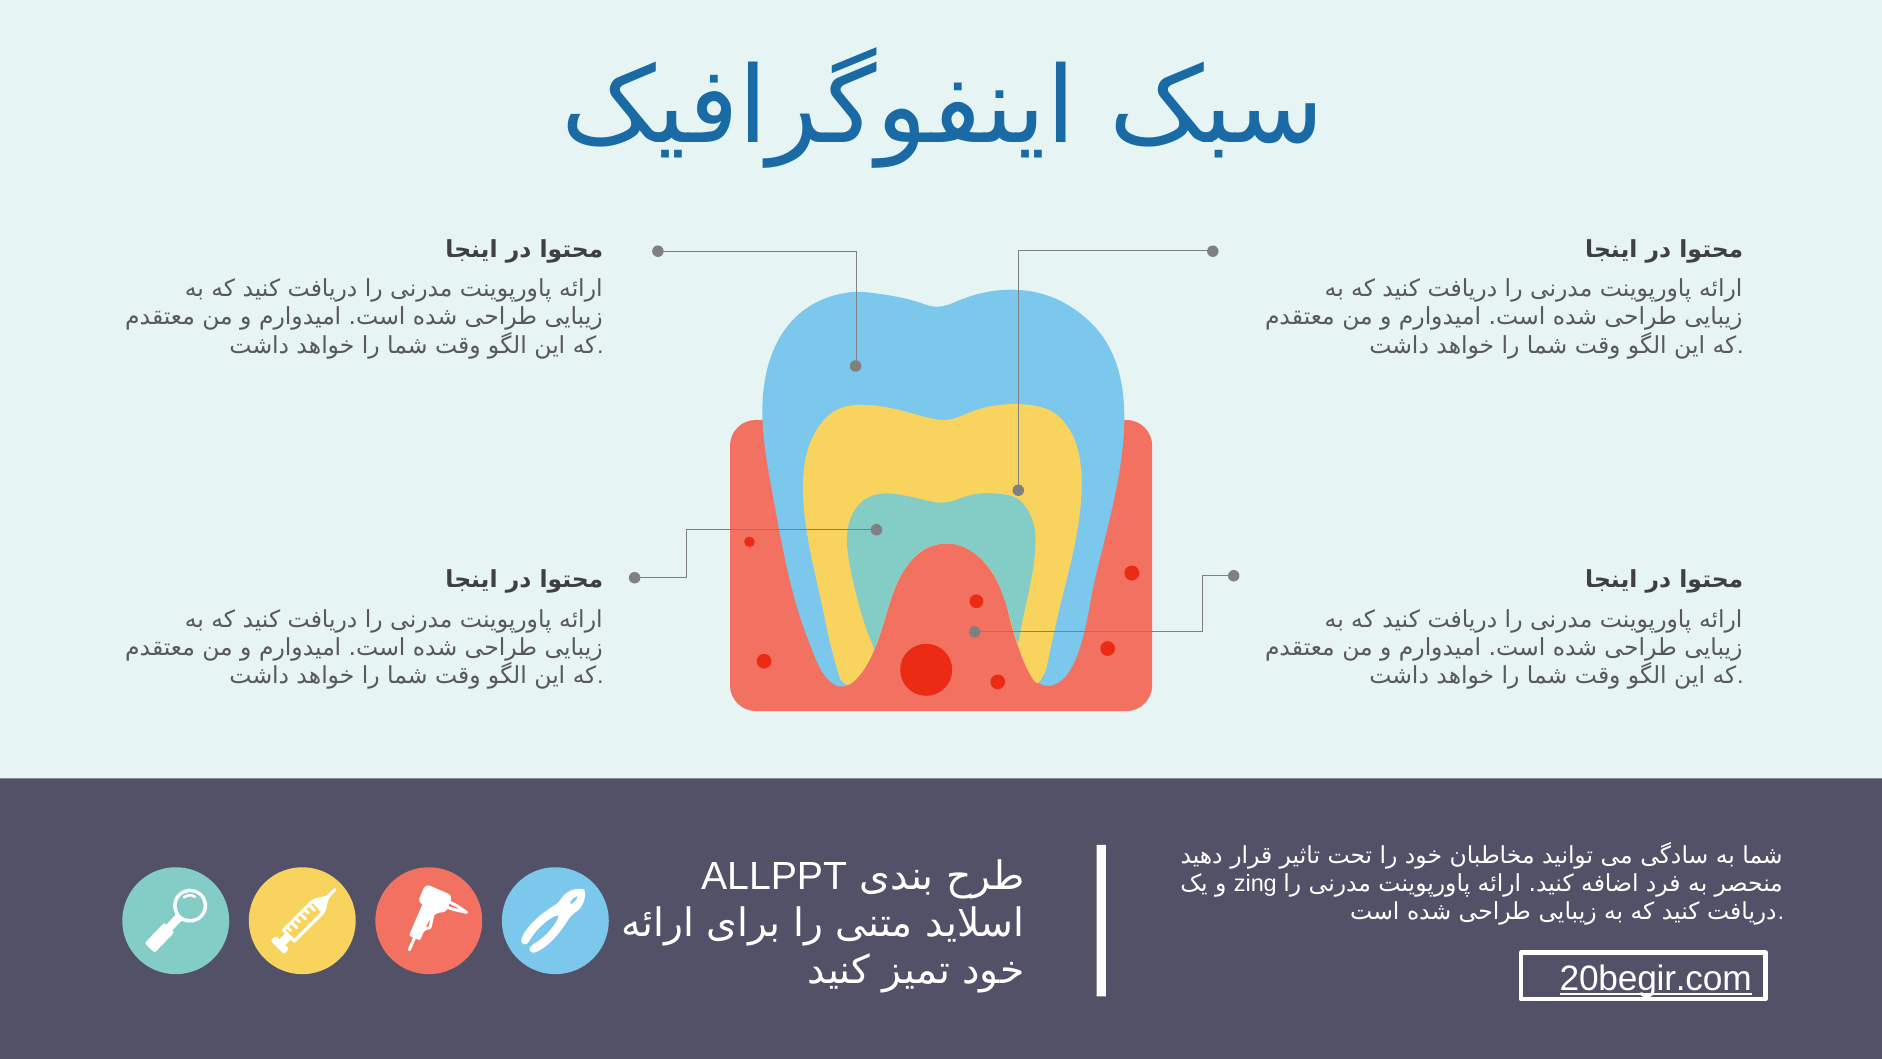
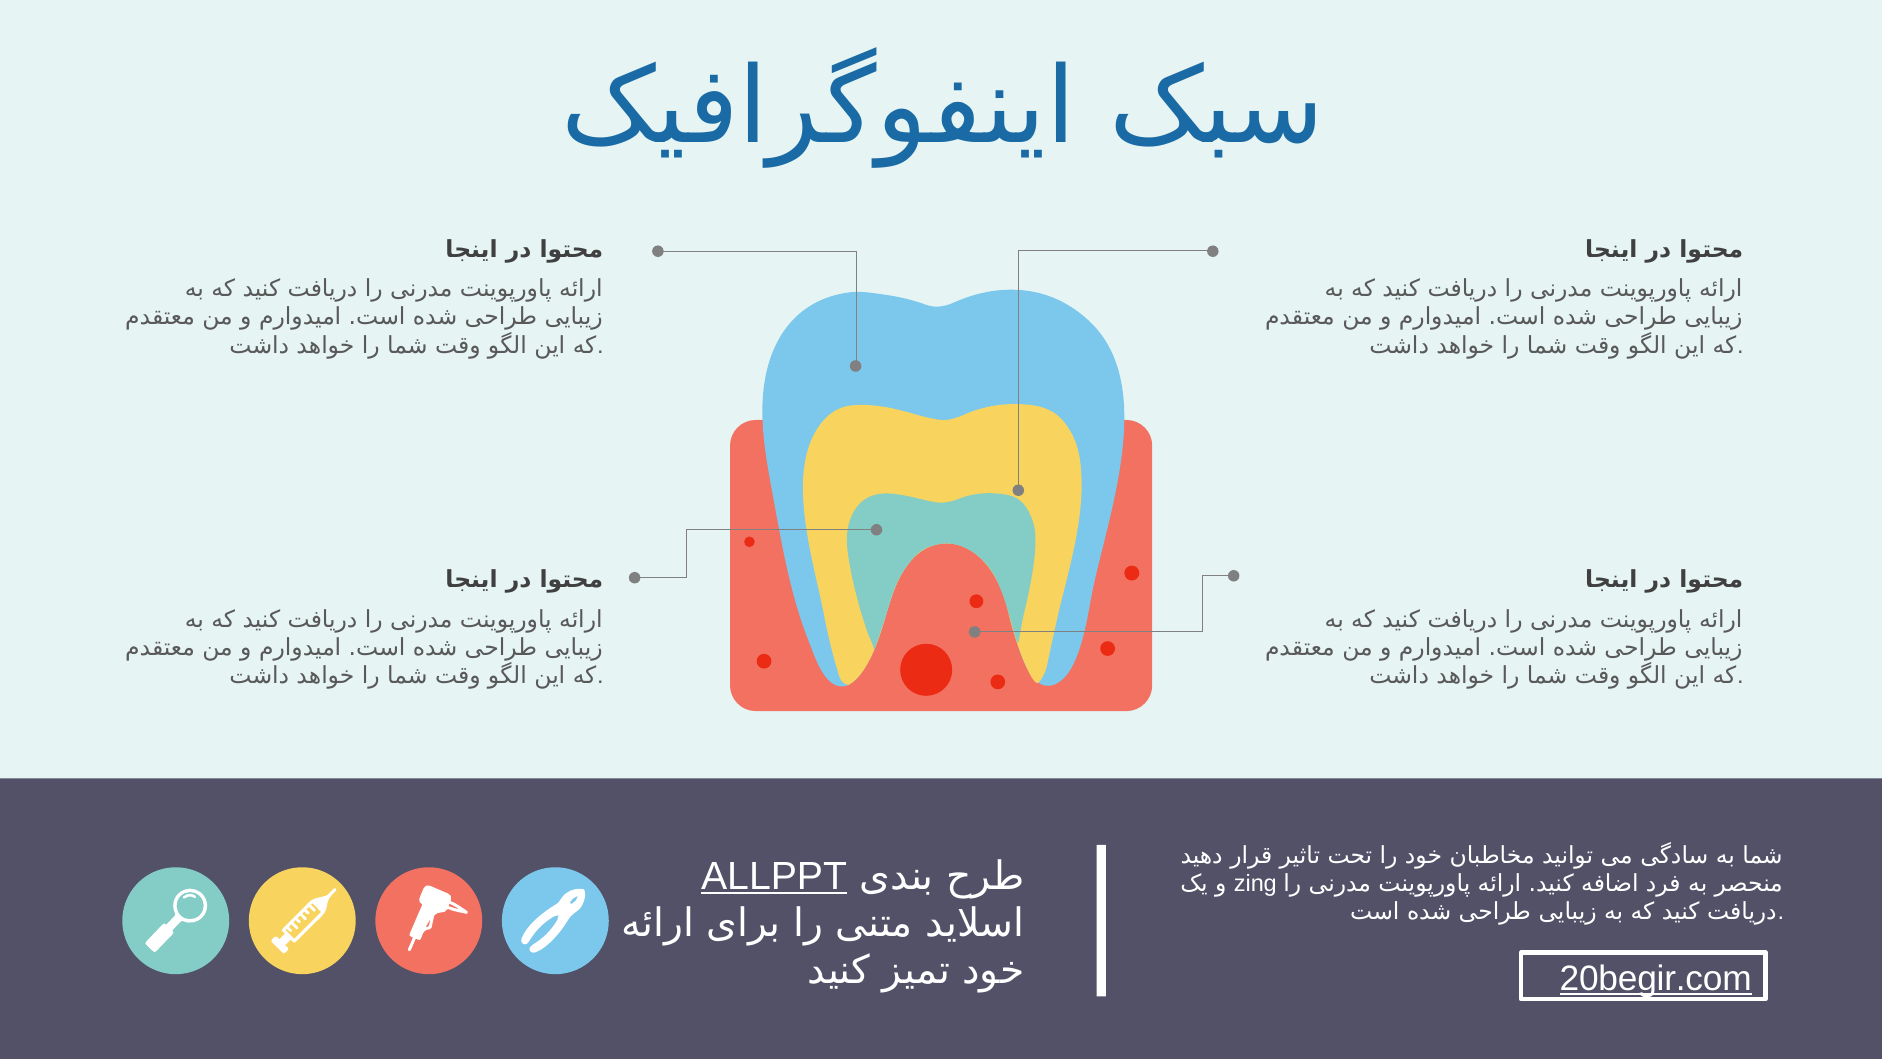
ALLPPT underline: none -> present (774, 876)
